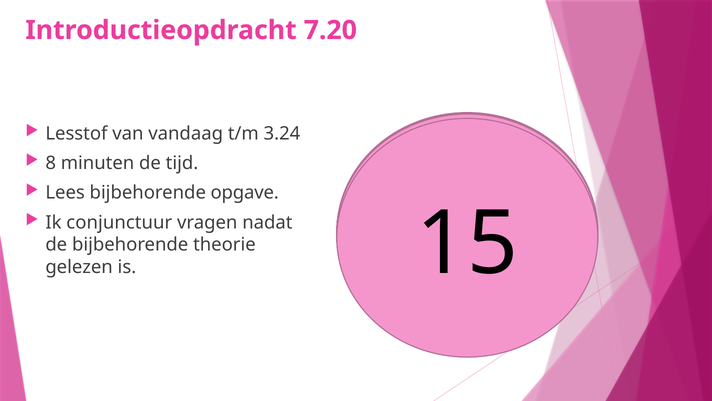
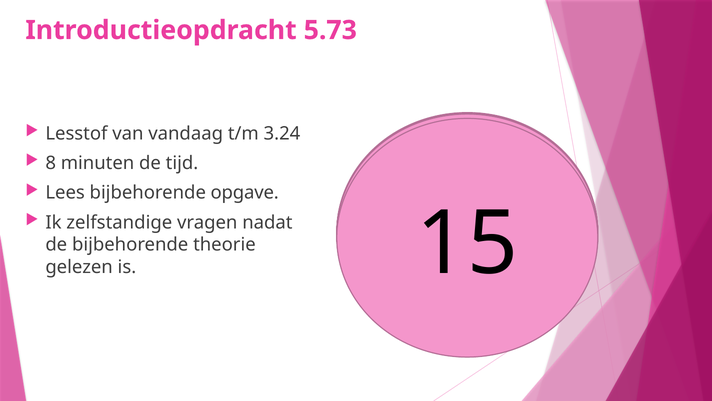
7.20: 7.20 -> 5.73 (330, 30)
conjunctuur: conjunctuur -> zelfstandige (119, 222)
